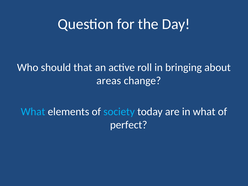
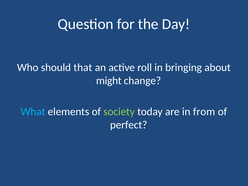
areas: areas -> might (109, 81)
society colour: light blue -> light green (119, 112)
in what: what -> from (204, 112)
